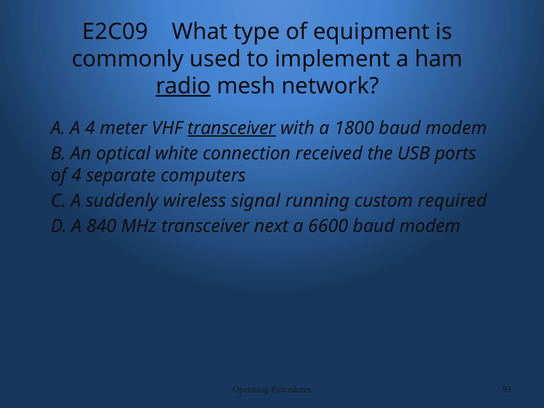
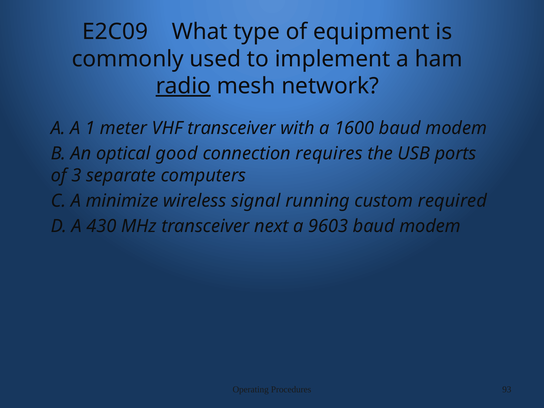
A 4: 4 -> 1 (90, 128)
transceiver underline: present -> none (232, 128)
1800: 1800 -> 1600 (354, 128)
white: white -> good (177, 154)
received: received -> requires (329, 154)
of 4: 4 -> 3 (76, 175)
suddenly: suddenly -> minimize (122, 201)
840: 840 -> 430 (101, 226)
6600: 6600 -> 9603 (328, 226)
